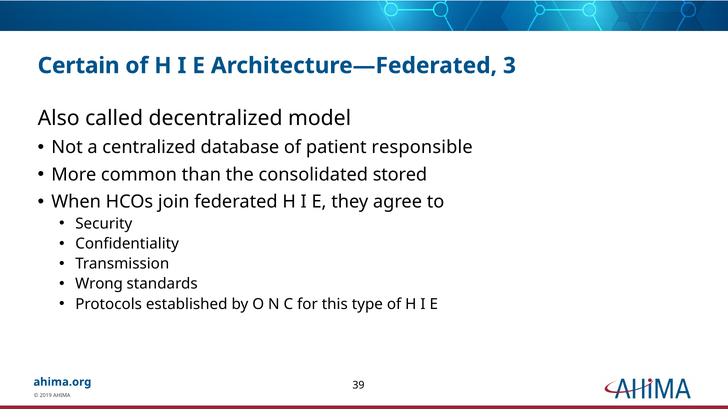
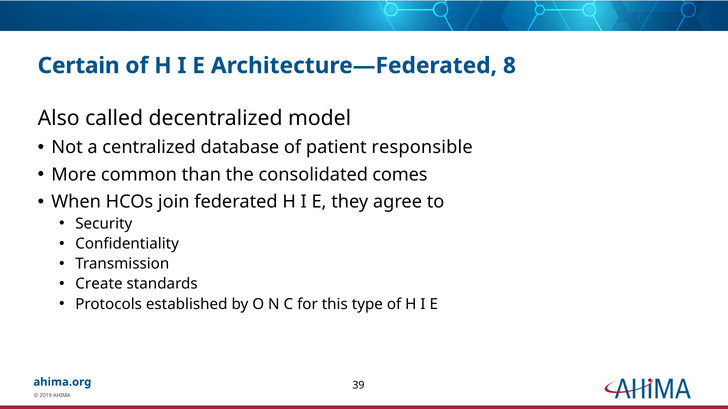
3: 3 -> 8 (509, 66)
stored: stored -> comes (400, 175)
Wrong: Wrong -> Create (99, 284)
